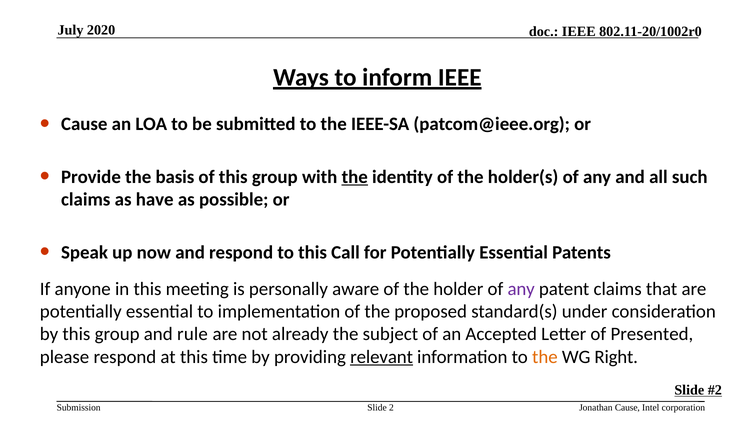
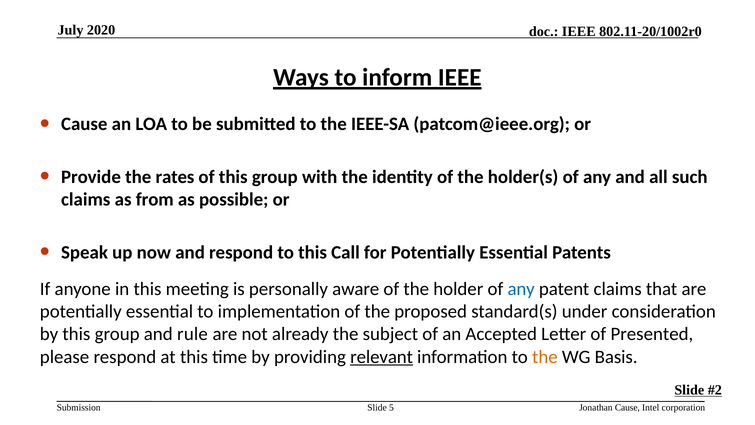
basis: basis -> rates (175, 177)
the underline: present -> none (355, 177)
have: have -> from (155, 199)
any colour: purple -> blue (521, 289)
Right: Right -> Basis (616, 357)
2: 2 -> 5 (391, 407)
